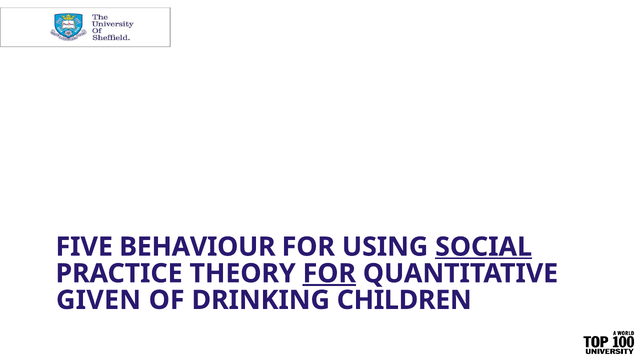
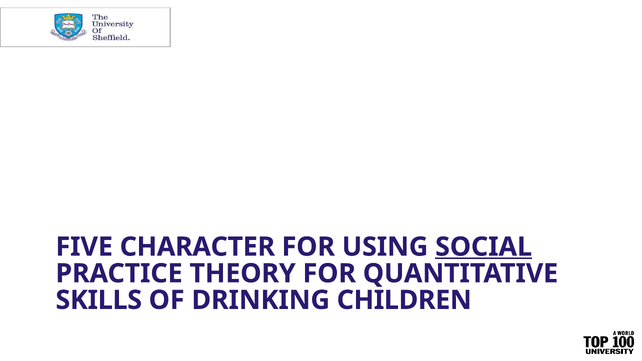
BEHAVIOUR: BEHAVIOUR -> CHARACTER (197, 247)
FOR underline: present -> none (329, 274)
GIVEN: GIVEN -> SKILLS (99, 300)
